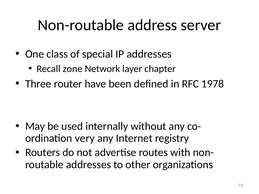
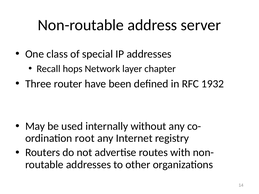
zone: zone -> hops (73, 69)
1978: 1978 -> 1932 (213, 84)
very: very -> root (85, 138)
